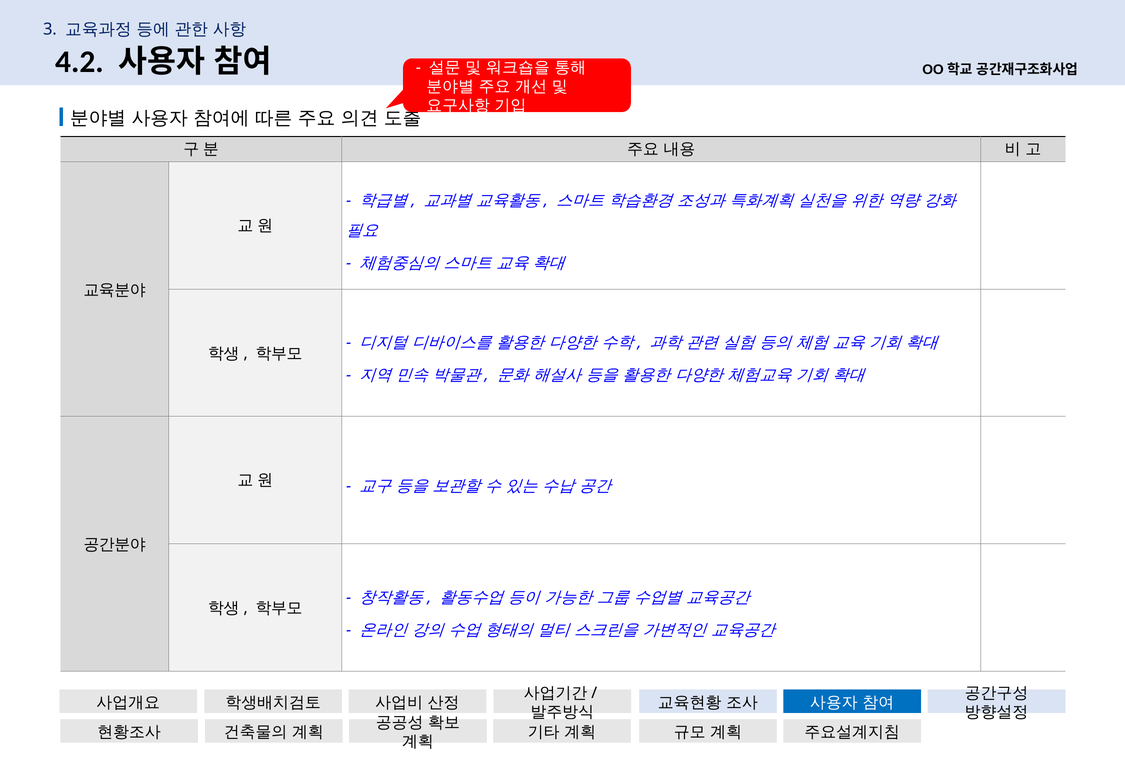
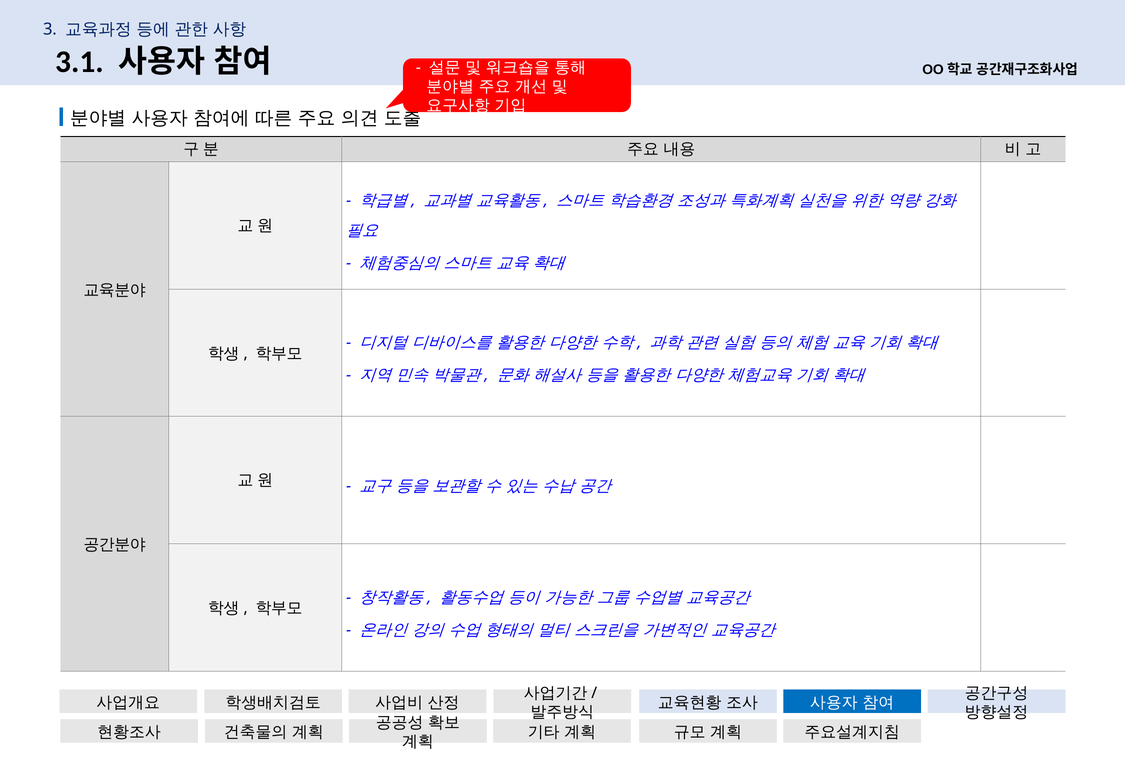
4.2: 4.2 -> 3.1 (79, 62)
